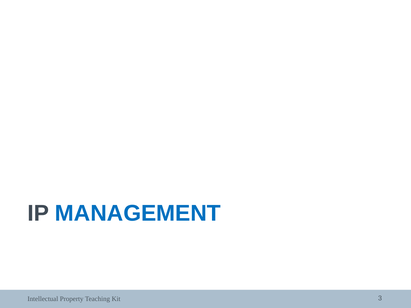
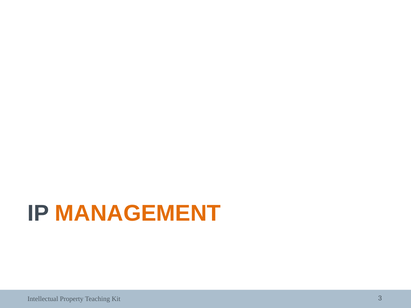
MANAGEMENT colour: blue -> orange (138, 213)
